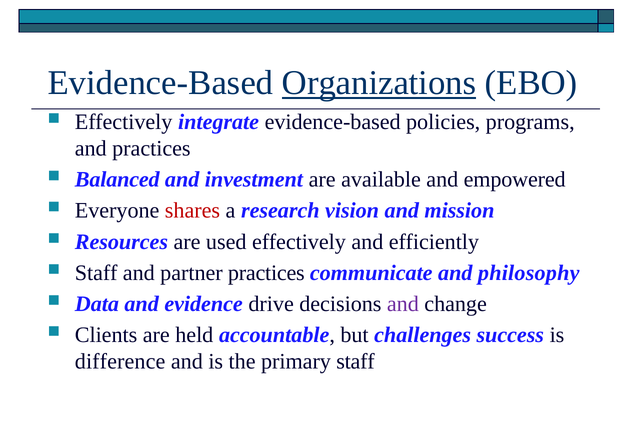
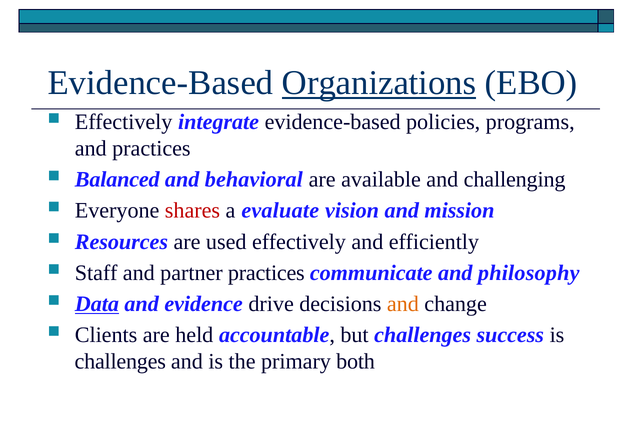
investment: investment -> behavioral (254, 180)
empowered: empowered -> challenging (515, 180)
research: research -> evaluate (280, 211)
Data underline: none -> present (97, 305)
and colour: purple -> orange (403, 305)
difference: difference -> challenges (120, 362)
primary staff: staff -> both (356, 362)
